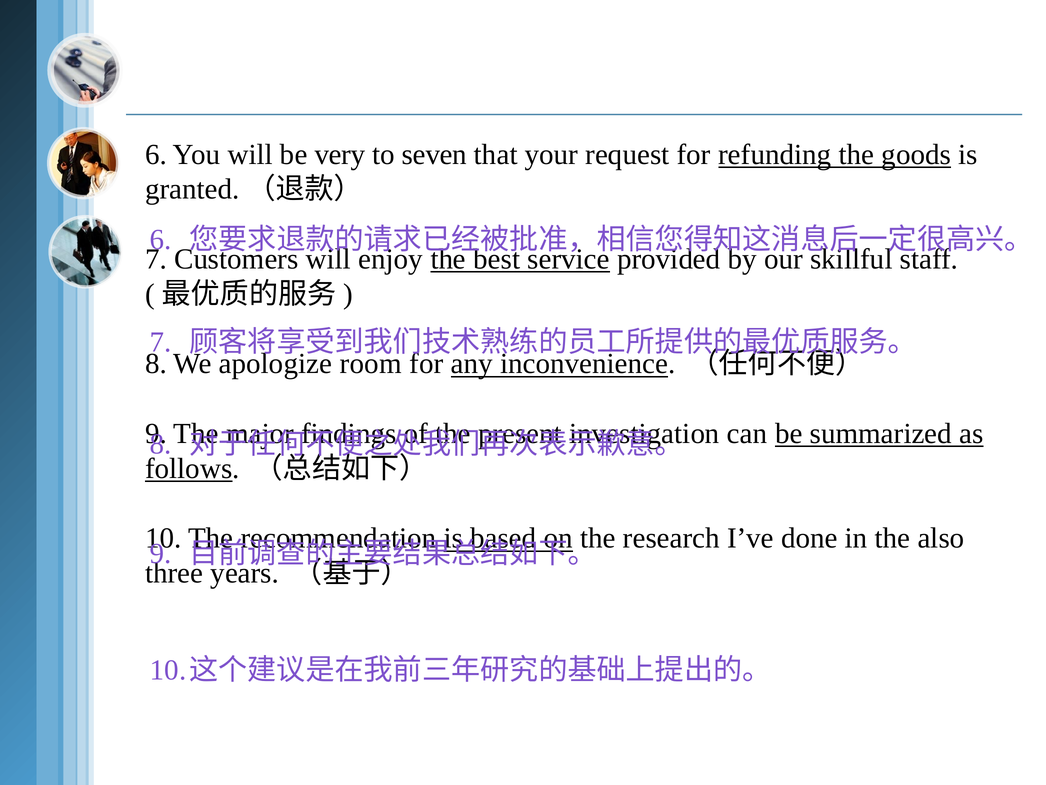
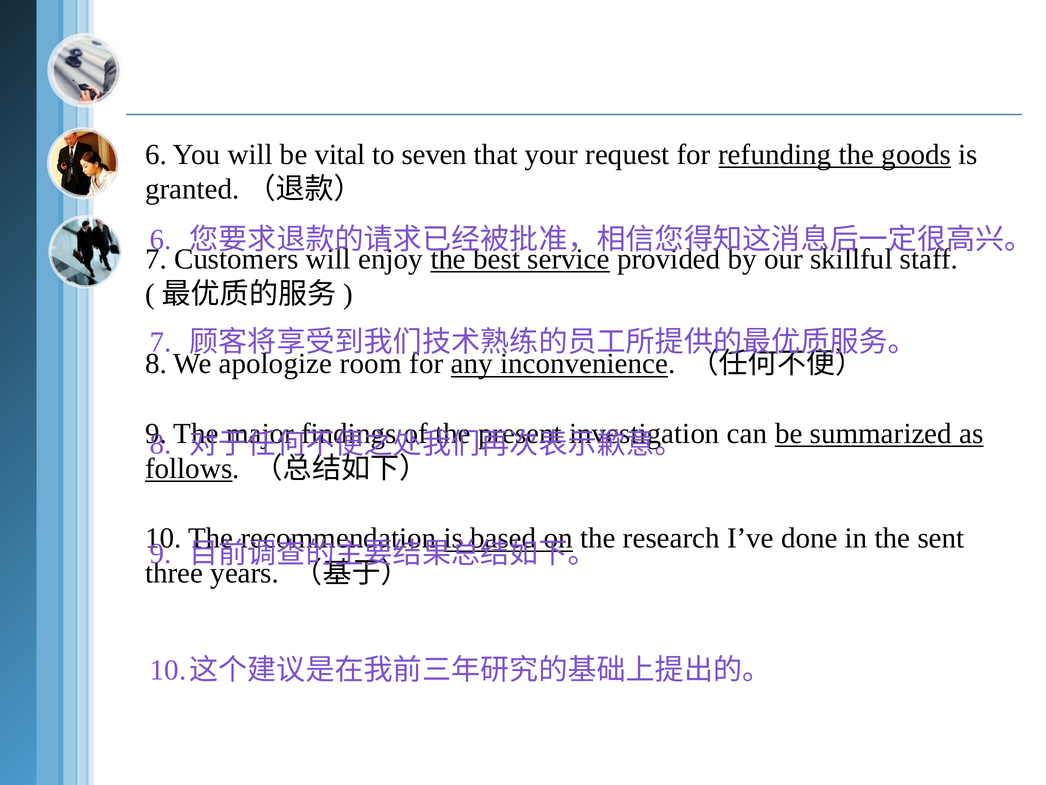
very: very -> vital (340, 154)
also: also -> sent (941, 538)
